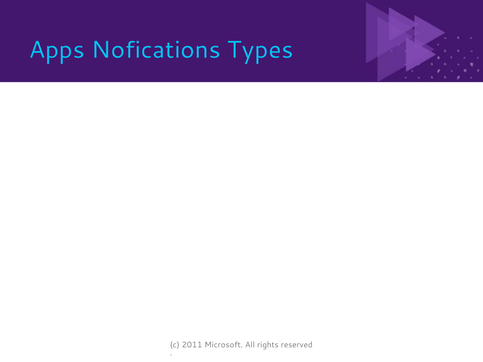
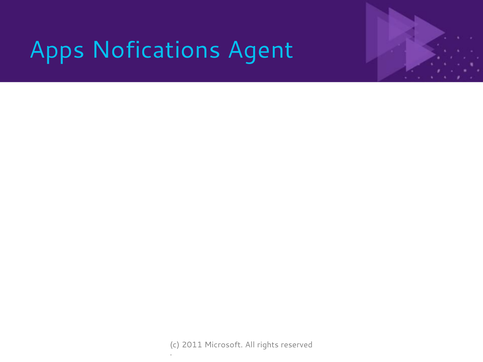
Types: Types -> Agent (260, 50)
